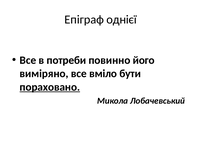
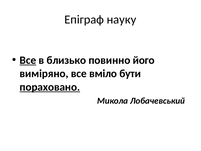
однієї: однієї -> науку (121, 19)
Все underline: none -> present (28, 60)
потреби: потреби -> близько (66, 60)
